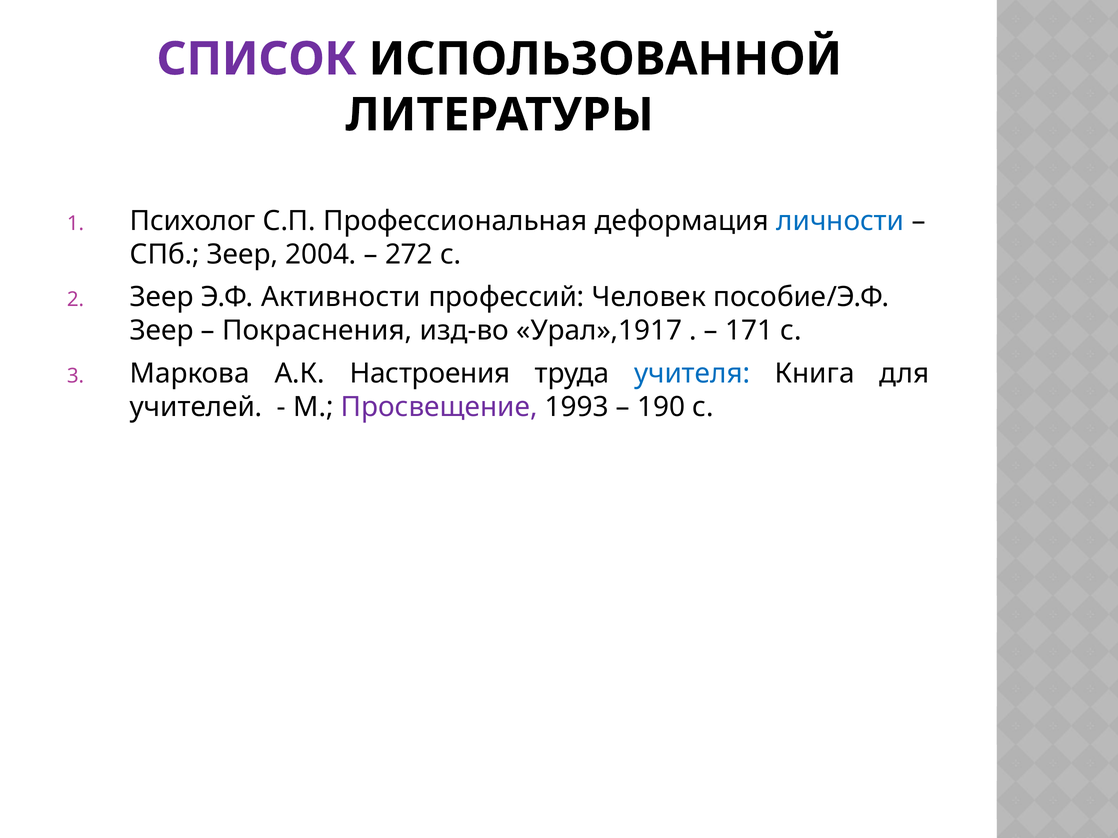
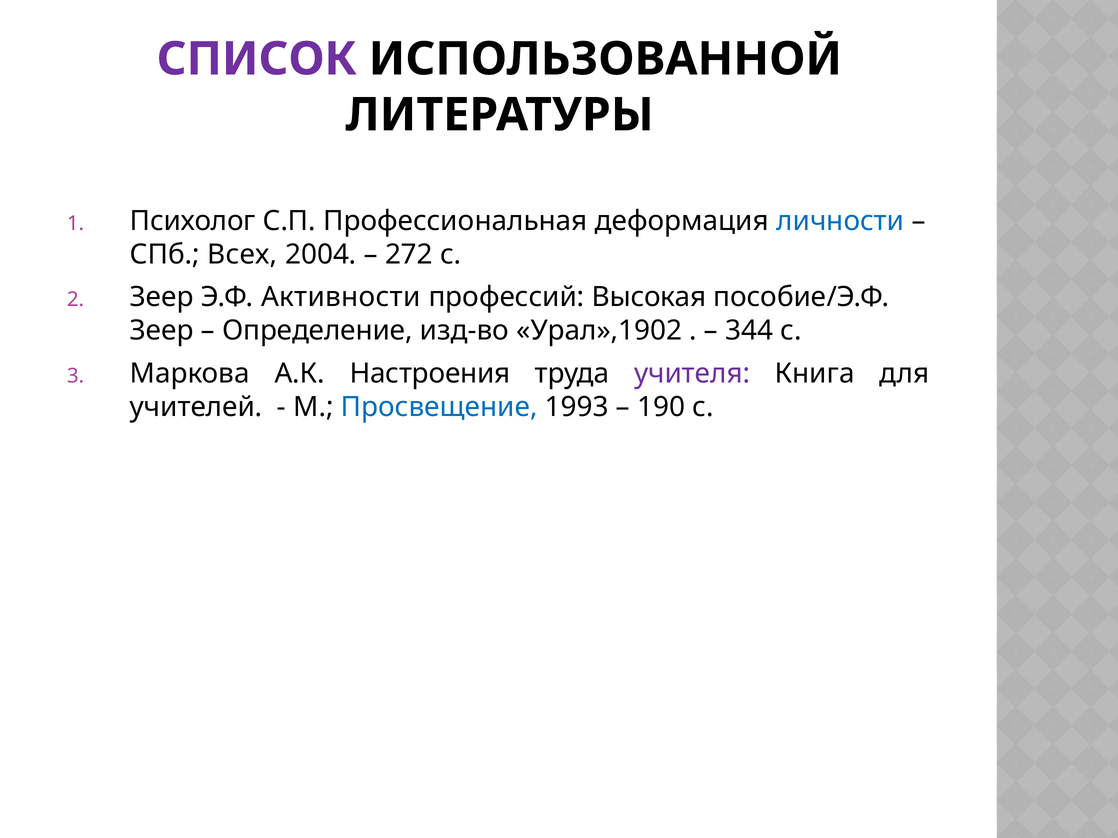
СПб Зеер: Зеер -> Всех (242, 255)
Человек: Человек -> Высокая (649, 297)
Покраснения: Покраснения -> Определение (317, 331)
Урал»,1917: Урал»,1917 -> Урал»,1902 (599, 331)
171: 171 -> 344 (749, 331)
учителя colour: blue -> purple (692, 374)
Просвещение colour: purple -> blue (439, 407)
